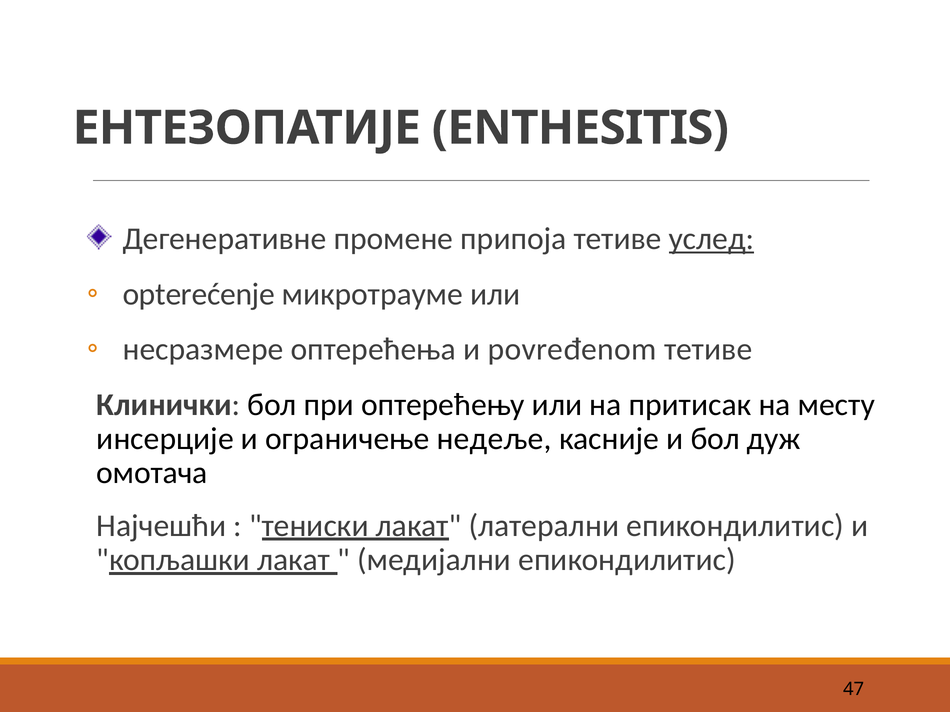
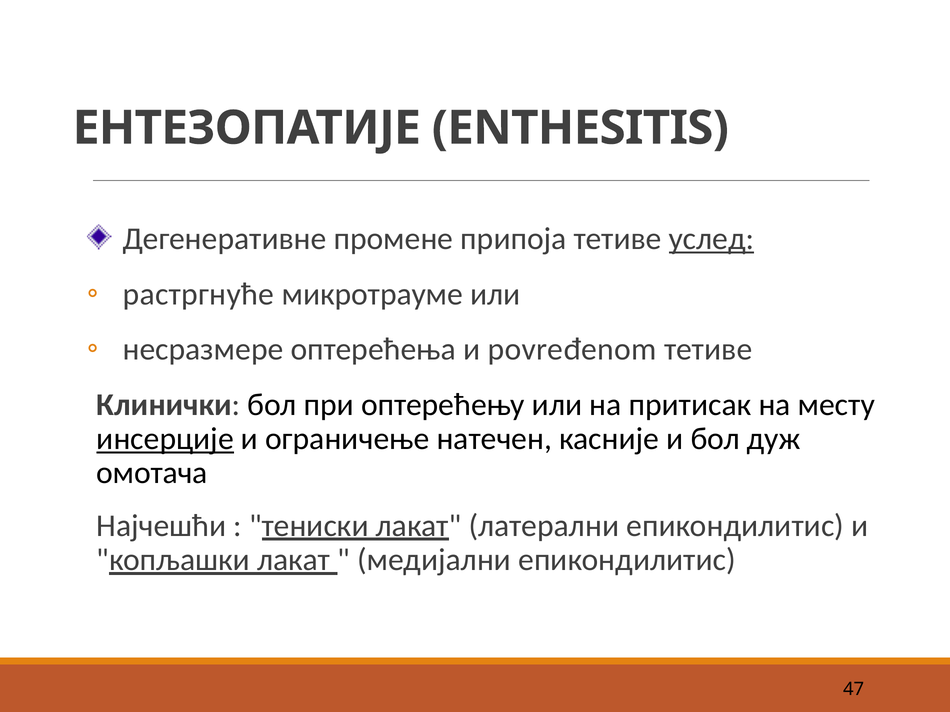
opterećenje: opterećenje -> растргнуће (198, 294)
инсерције underline: none -> present (165, 439)
недеље: недеље -> натечен (494, 439)
